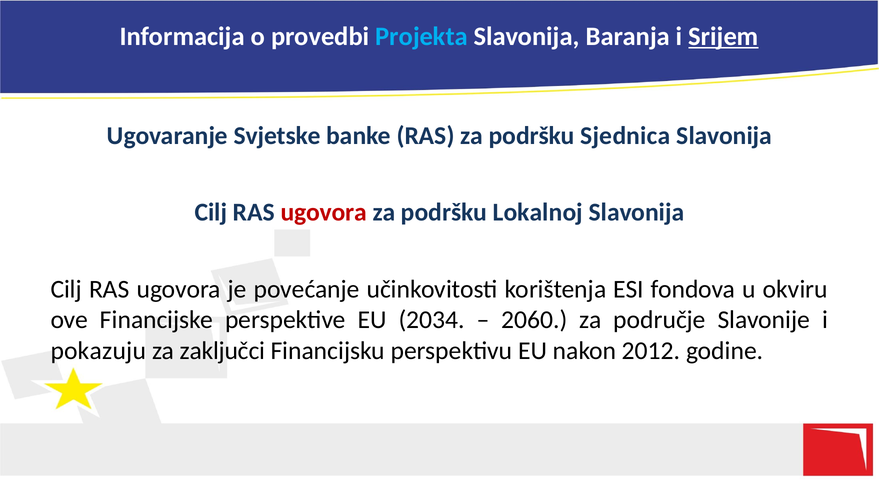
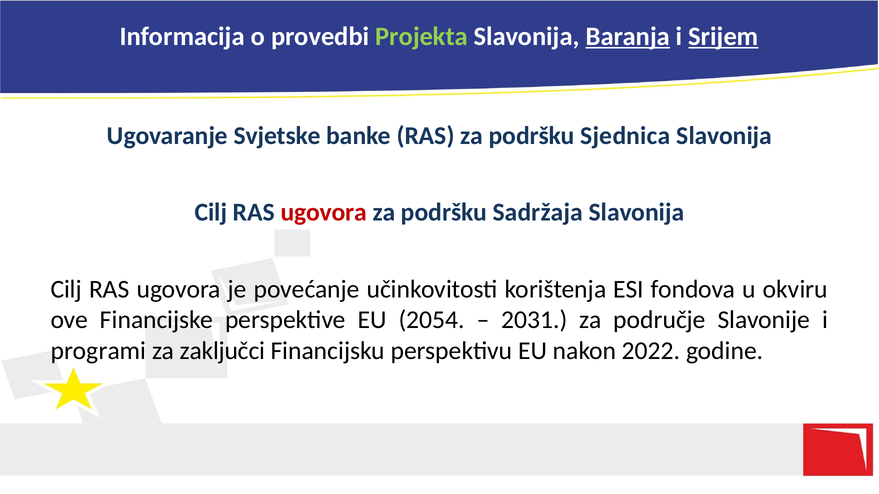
Projekta colour: light blue -> light green (422, 37)
Baranja underline: none -> present (628, 37)
Lokalnoj: Lokalnoj -> Sadržaja (538, 213)
2034: 2034 -> 2054 (432, 320)
2060: 2060 -> 2031 (534, 320)
pokazuju: pokazuju -> programi (98, 351)
2012: 2012 -> 2022 (651, 351)
